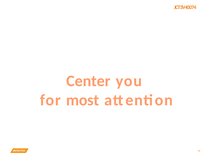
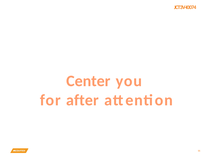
most: most -> after (82, 100)
